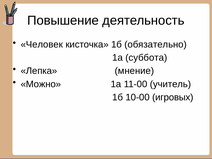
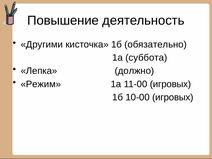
Человек: Человек -> Другими (42, 44)
мнение: мнение -> должно (134, 71)
Можно: Можно -> Режим (41, 84)
11-00 учитель: учитель -> игровых (170, 84)
